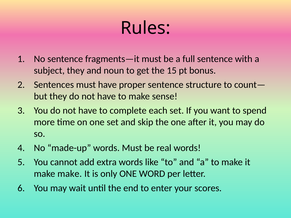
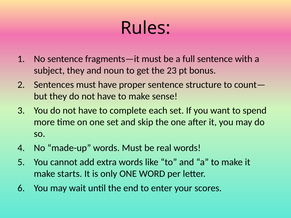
15: 15 -> 23 (172, 71)
make make: make -> starts (70, 174)
